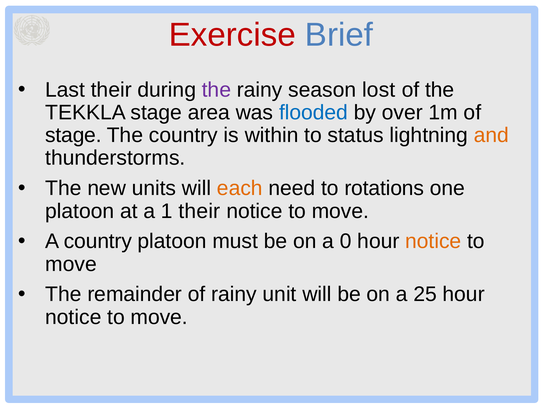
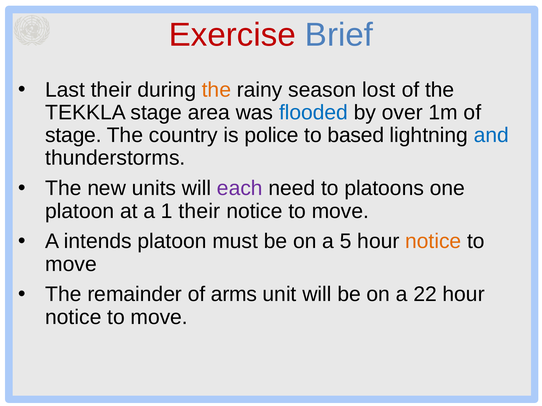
the colour: purple -> orange (216, 90)
within: within -> police (272, 135)
status: status -> based (356, 135)
and colour: orange -> blue (491, 135)
each colour: orange -> purple (240, 189)
rotations: rotations -> platoons (384, 189)
A country: country -> intends (98, 242)
0: 0 -> 5 (346, 242)
of rainy: rainy -> arms (234, 295)
25: 25 -> 22 (425, 295)
